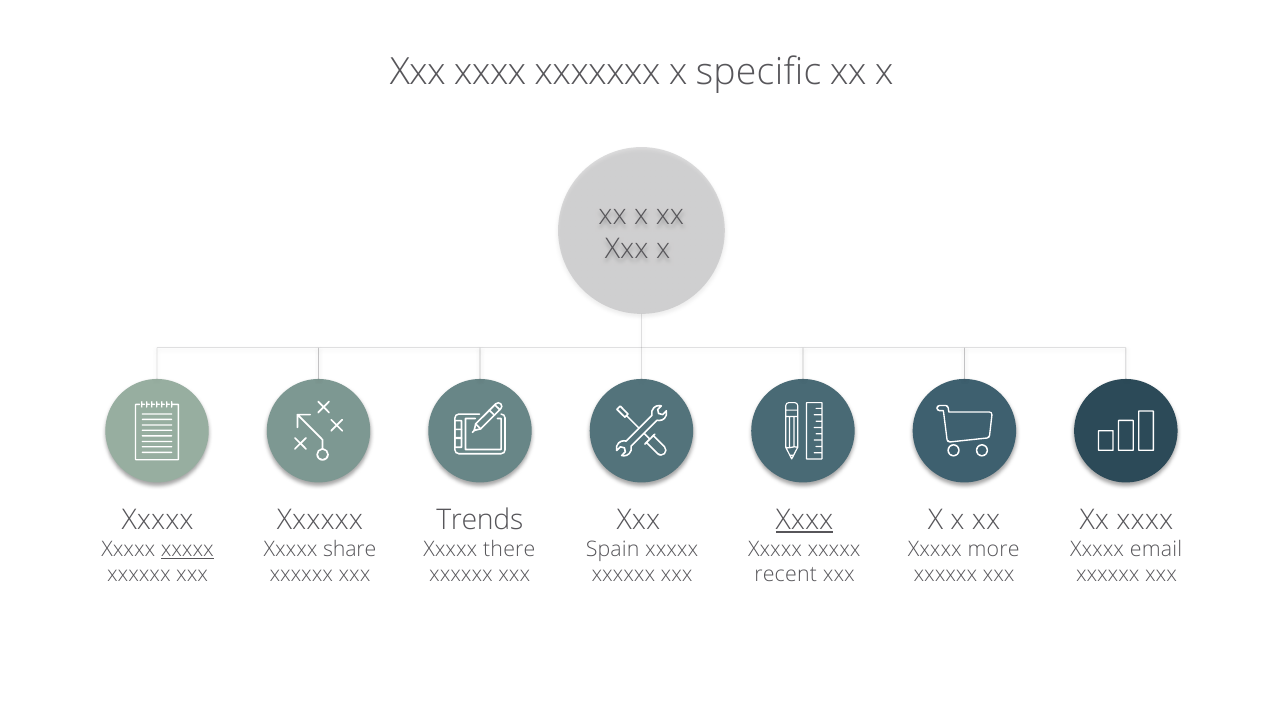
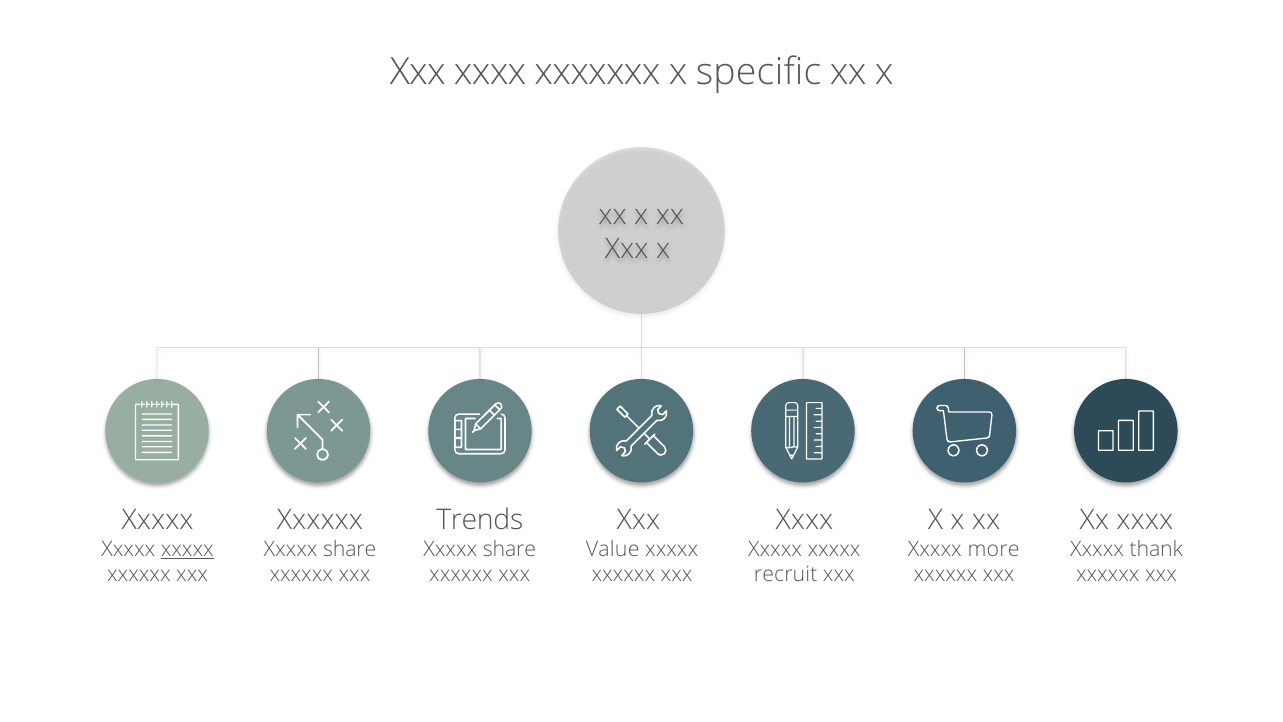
Xxxx underline: present -> none (804, 519)
there: there -> share (509, 549)
Spain: Spain -> Value (613, 549)
email: email -> thank (1156, 549)
recent: recent -> recruit (786, 574)
